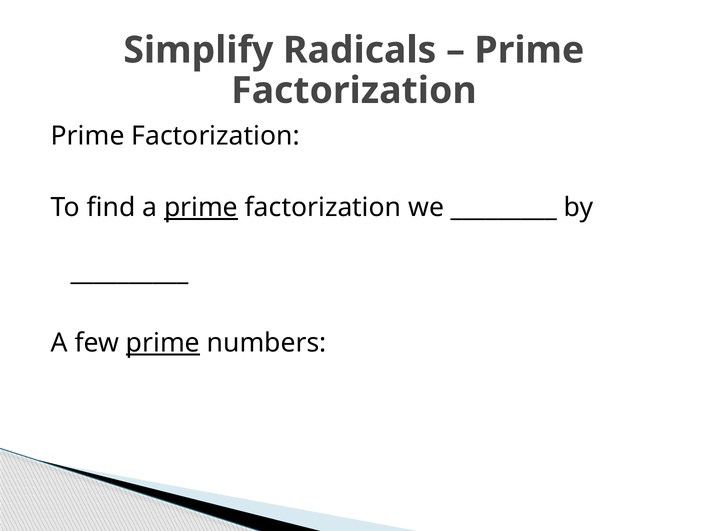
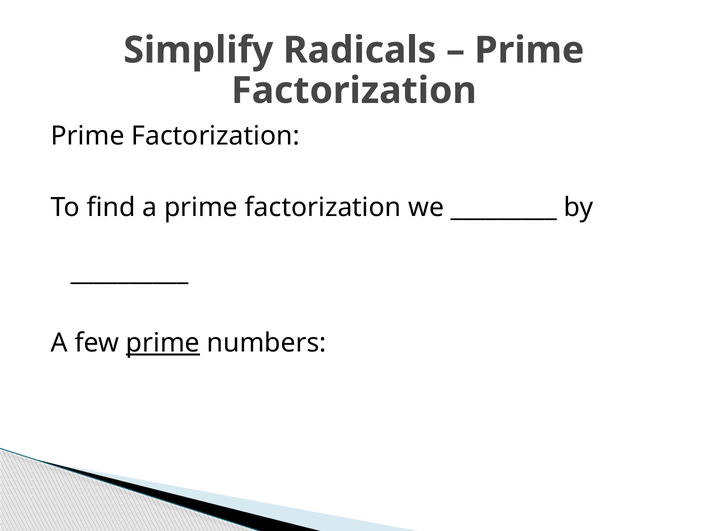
prime underline: present -> none (201, 208)
